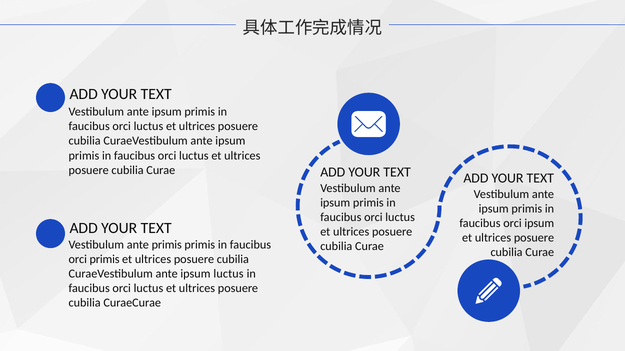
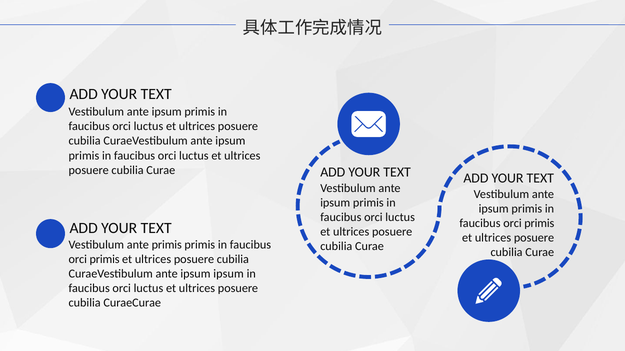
ipsum: ipsum -> primis (539, 224)
ipsum luctus: luctus -> ipsum (229, 274)
